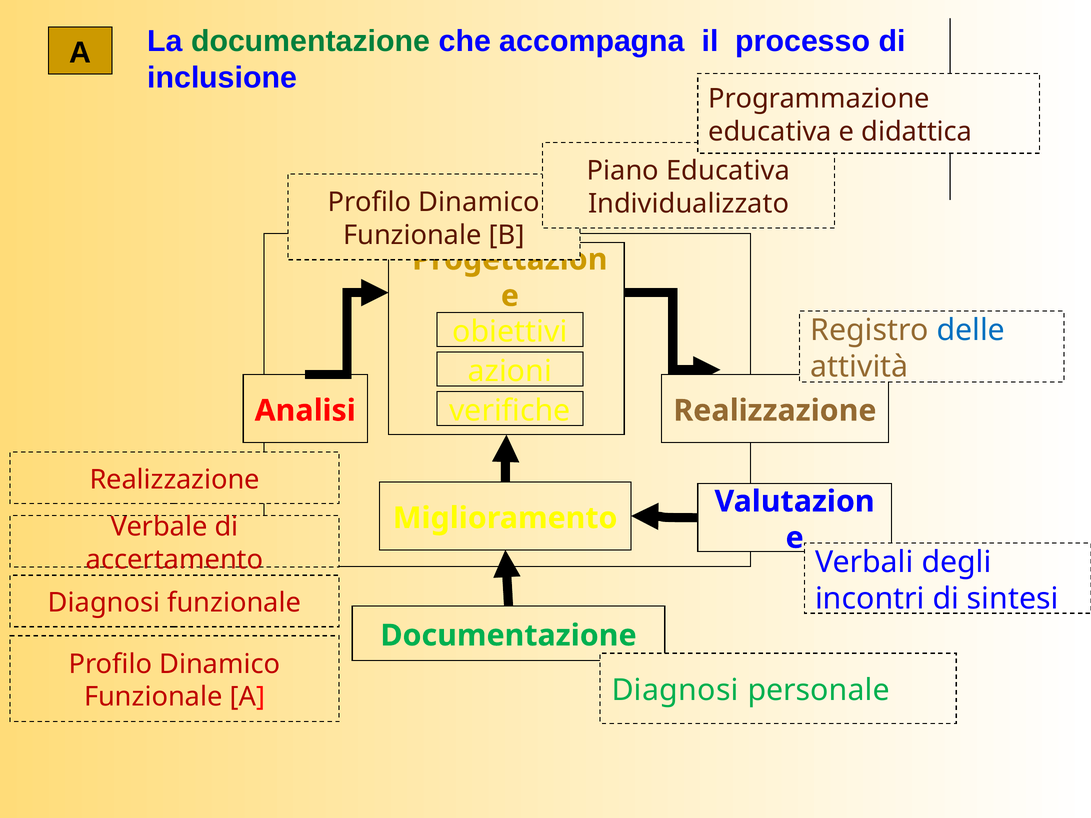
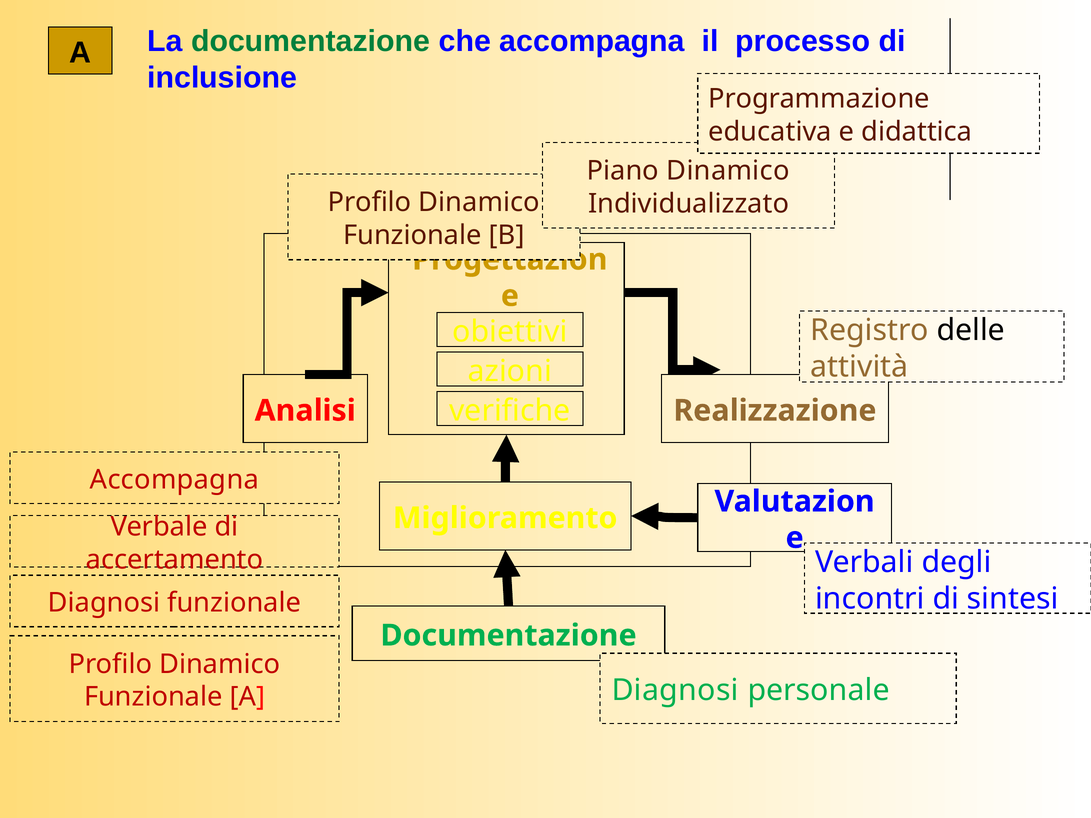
Piano Educativa: Educativa -> Dinamico (728, 171)
delle colour: blue -> black (971, 331)
Realizzazione: Realizzazione -> Accompagna (174, 480)
